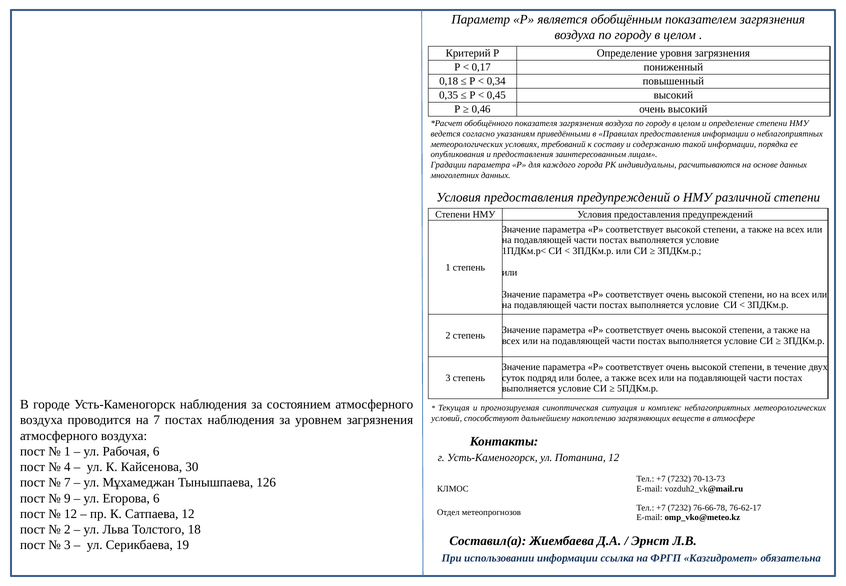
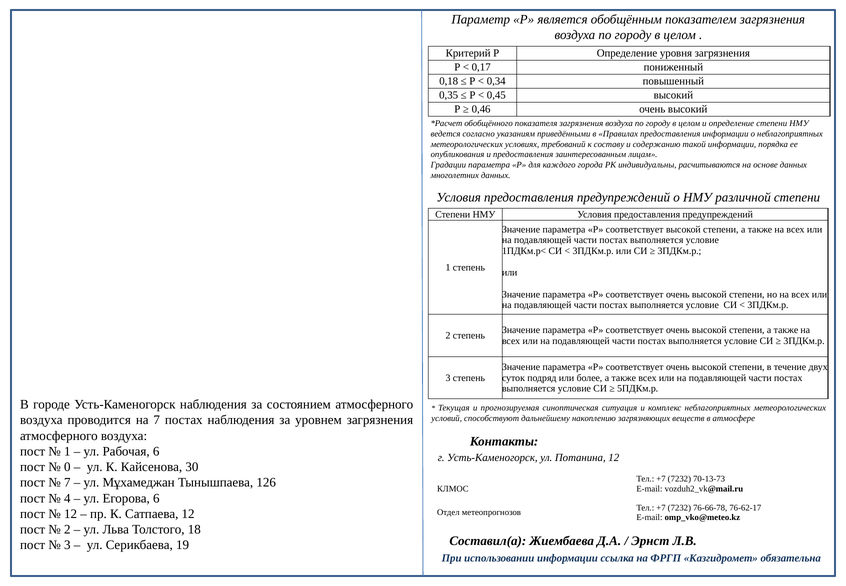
4: 4 -> 0 (67, 467)
9: 9 -> 4 (67, 498)
